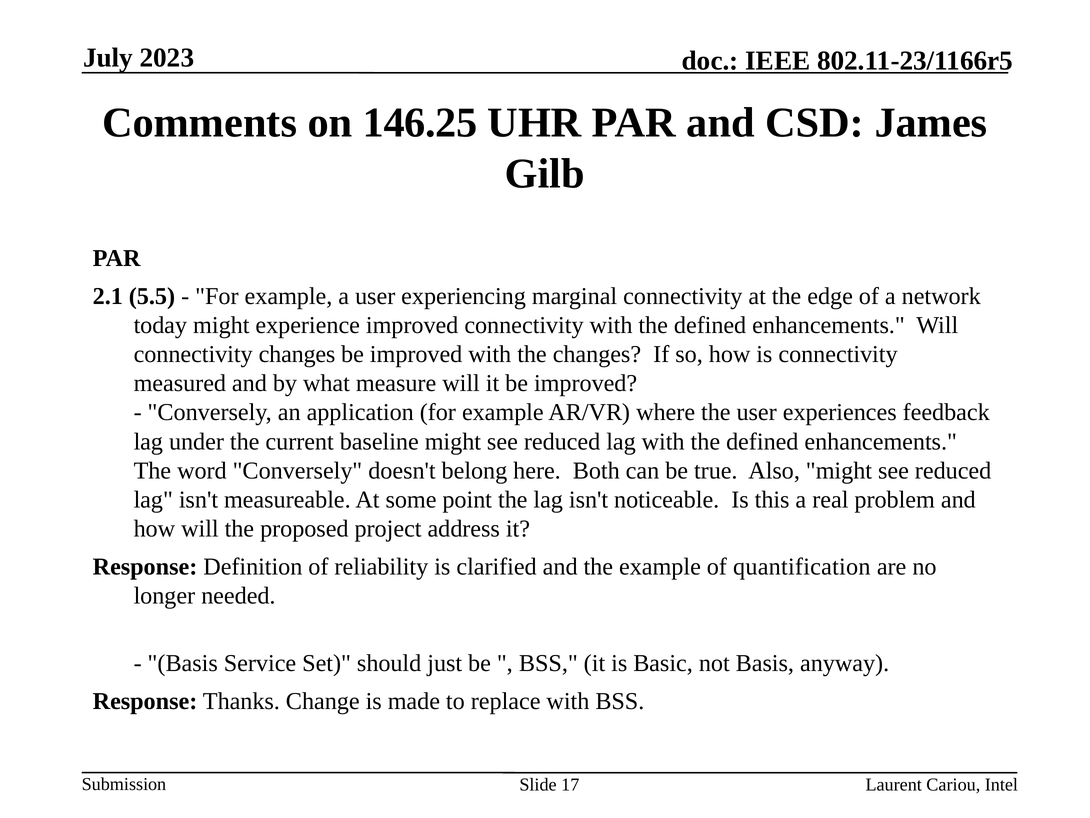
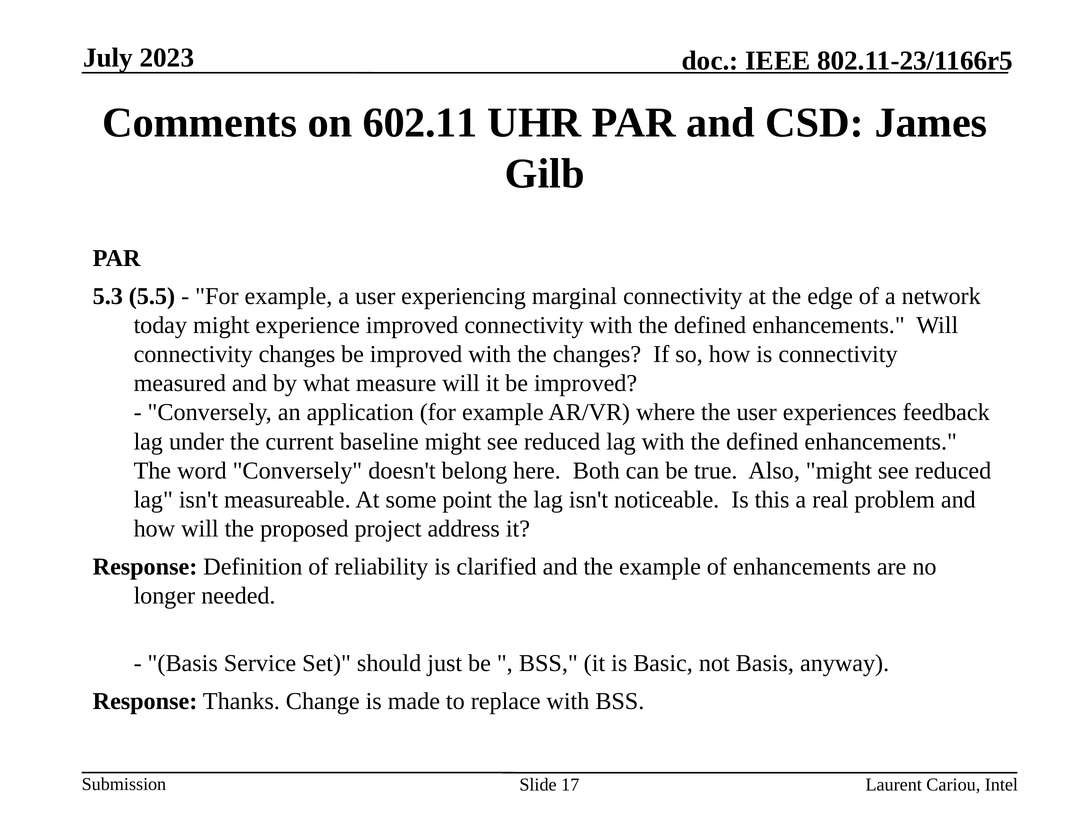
146.25: 146.25 -> 602.11 (420, 123)
2.1: 2.1 -> 5.3 (108, 296)
of quantification: quantification -> enhancements (802, 567)
